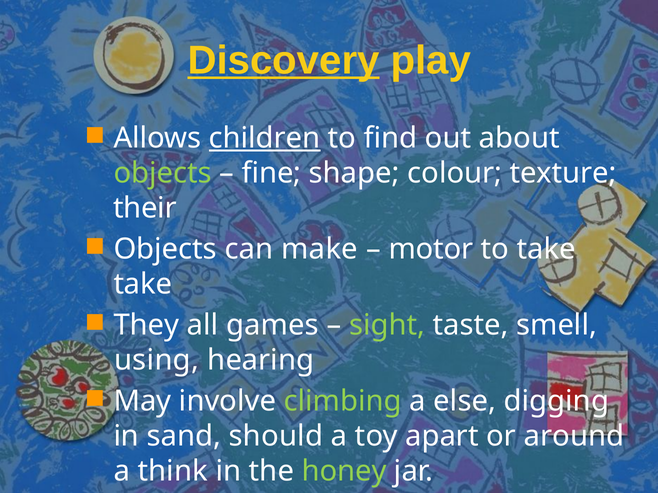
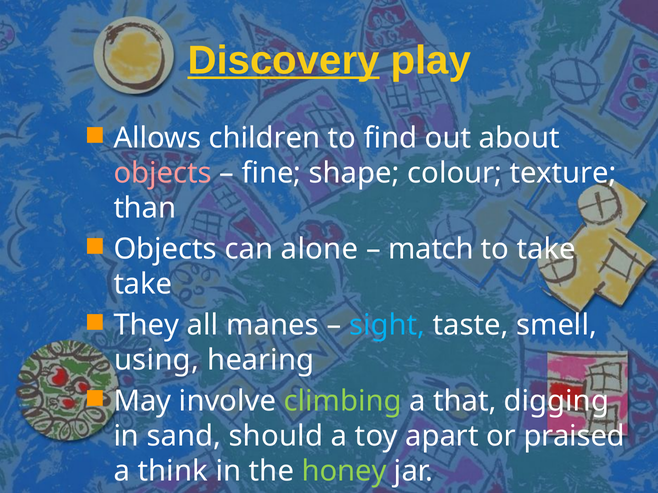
children underline: present -> none (265, 138)
objects colour: light green -> pink (163, 173)
their: their -> than (145, 208)
make: make -> alone (320, 249)
motor: motor -> match (431, 249)
games: games -> manes (273, 325)
sight colour: light green -> light blue (387, 325)
else: else -> that (465, 401)
around: around -> praised (574, 436)
